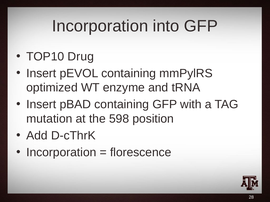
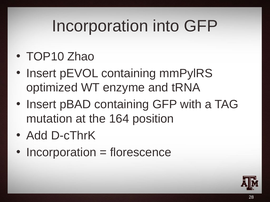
Drug: Drug -> Zhao (81, 57)
598: 598 -> 164 (119, 119)
